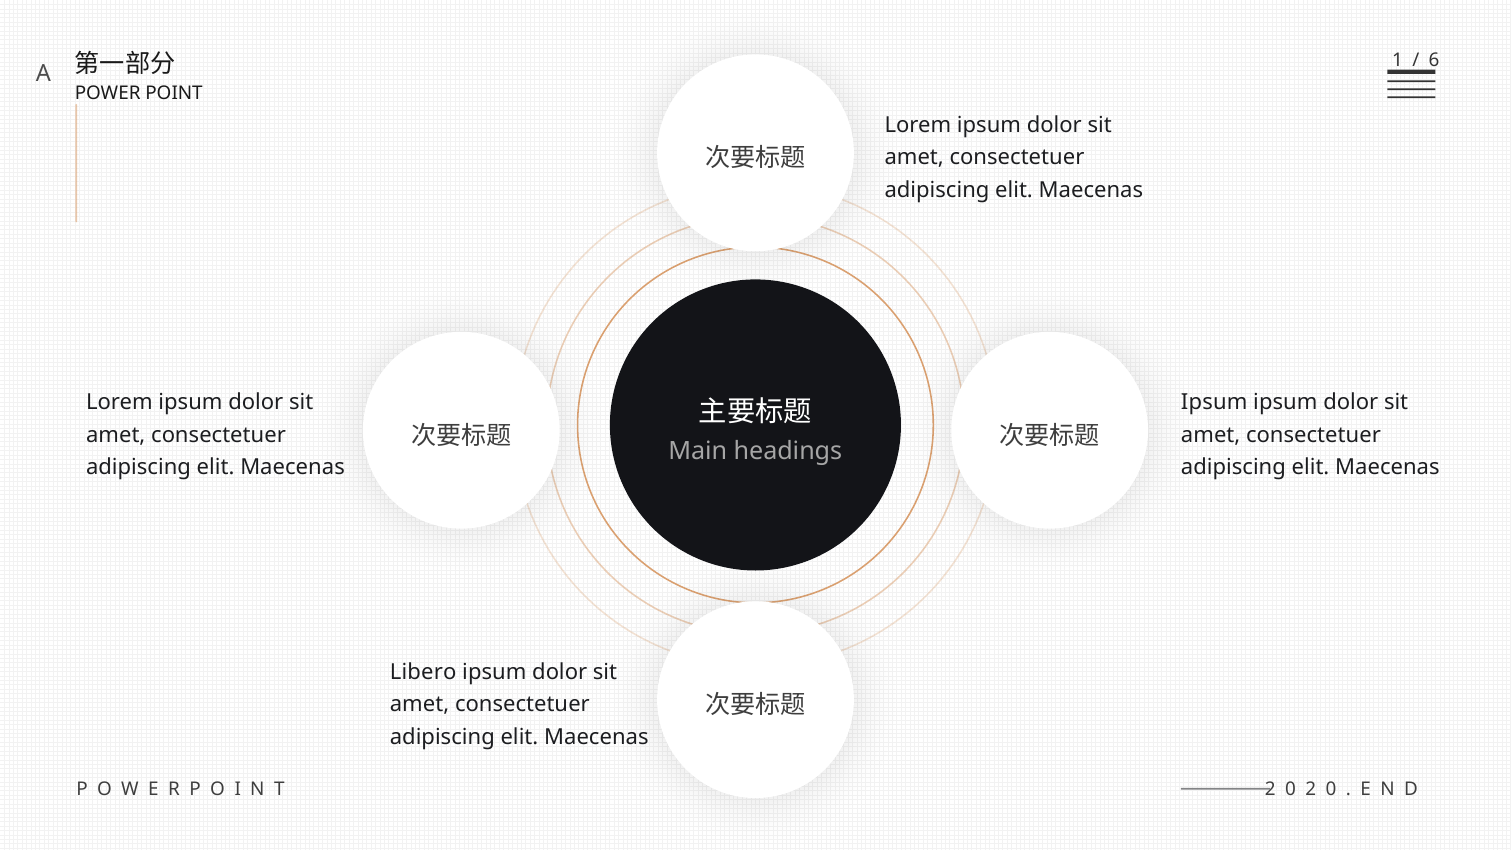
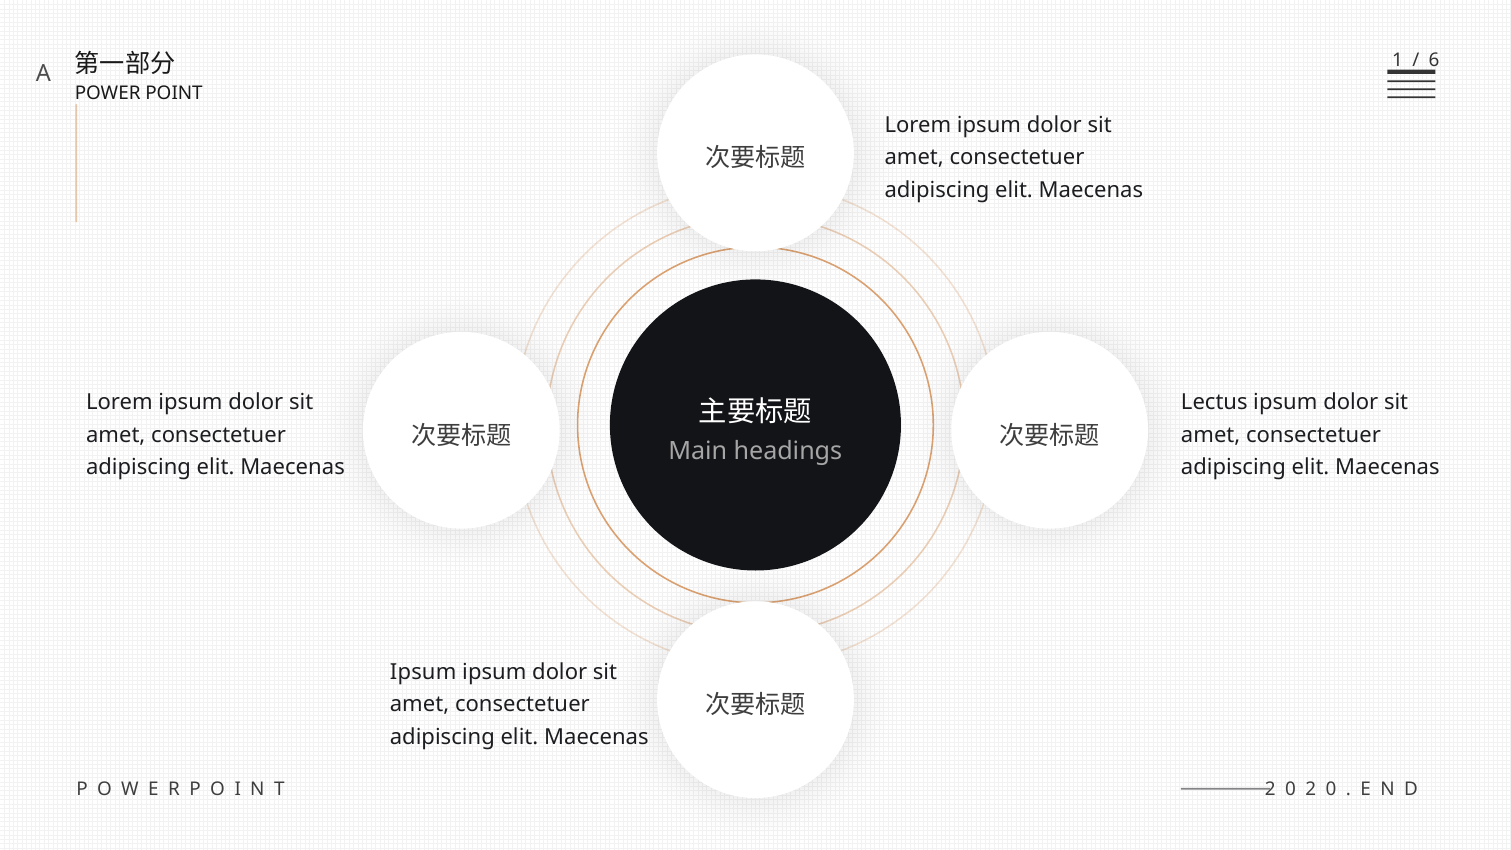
Ipsum: Ipsum -> Lectus (1214, 402)
Libero: Libero -> Ipsum (423, 672)
